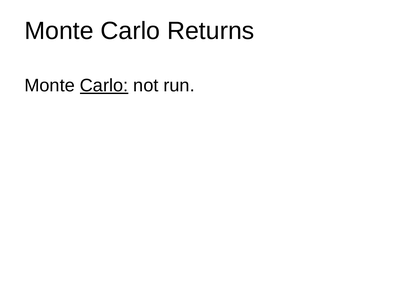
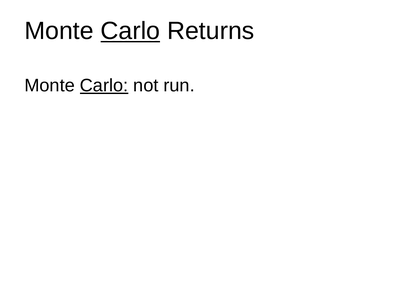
Carlo underline: none -> present (130, 31)
